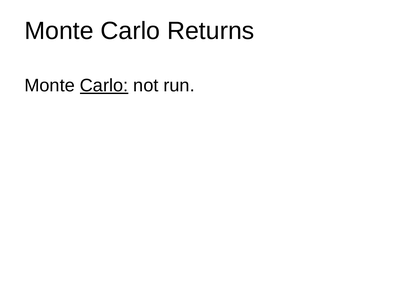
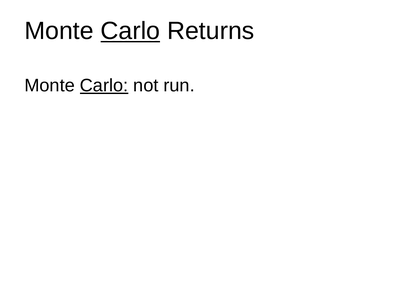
Carlo underline: none -> present (130, 31)
